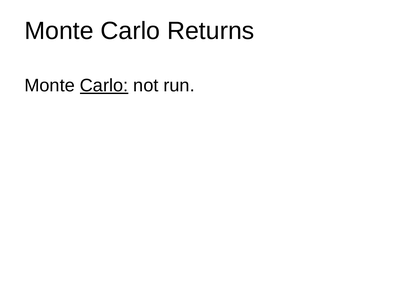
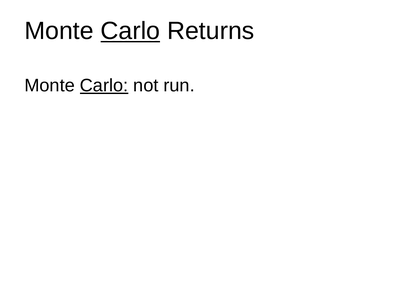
Carlo underline: none -> present (130, 31)
